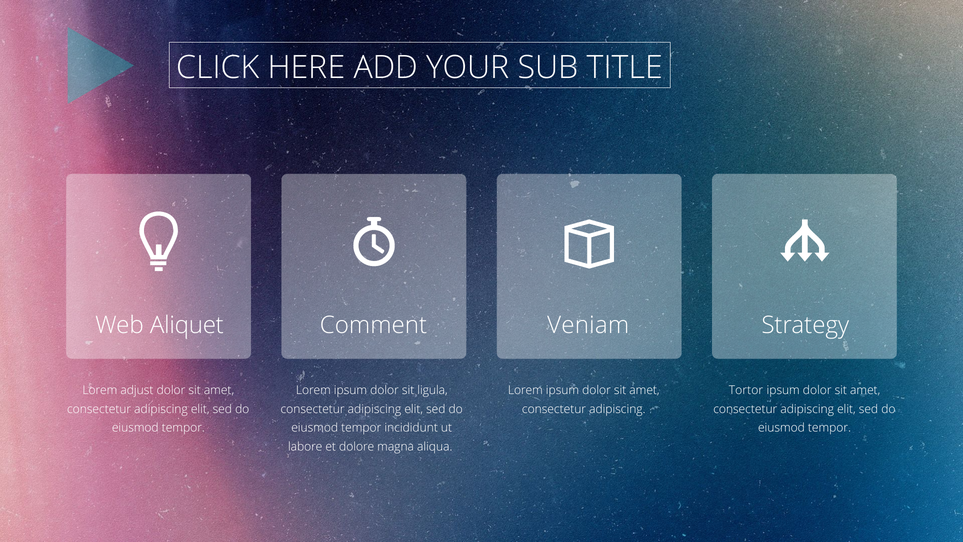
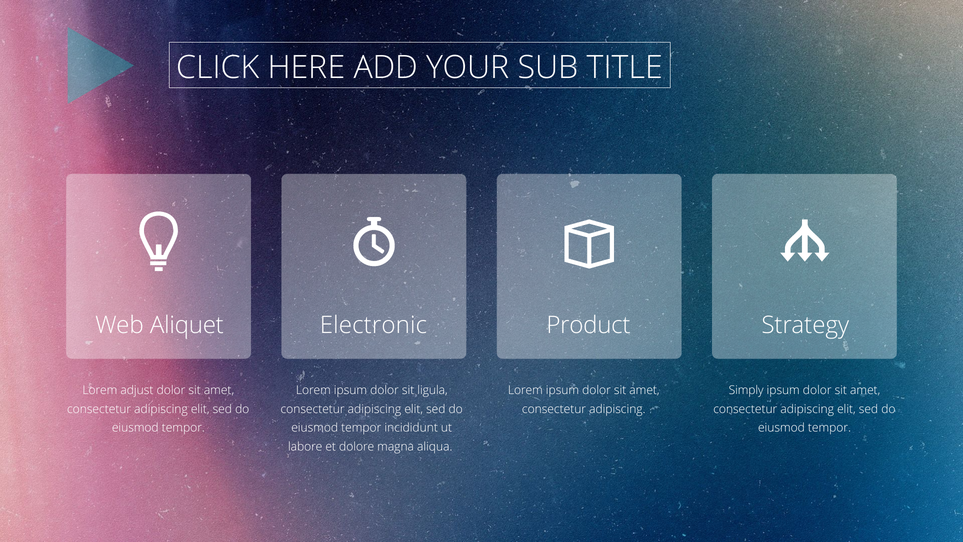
Comment: Comment -> Electronic (373, 325)
Veniam: Veniam -> Product (588, 325)
Tortor: Tortor -> Simply (746, 390)
